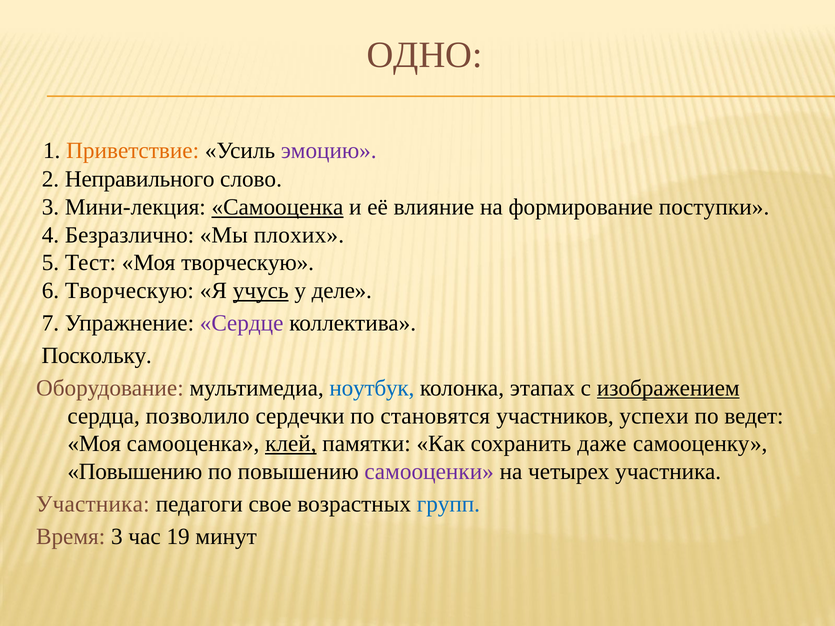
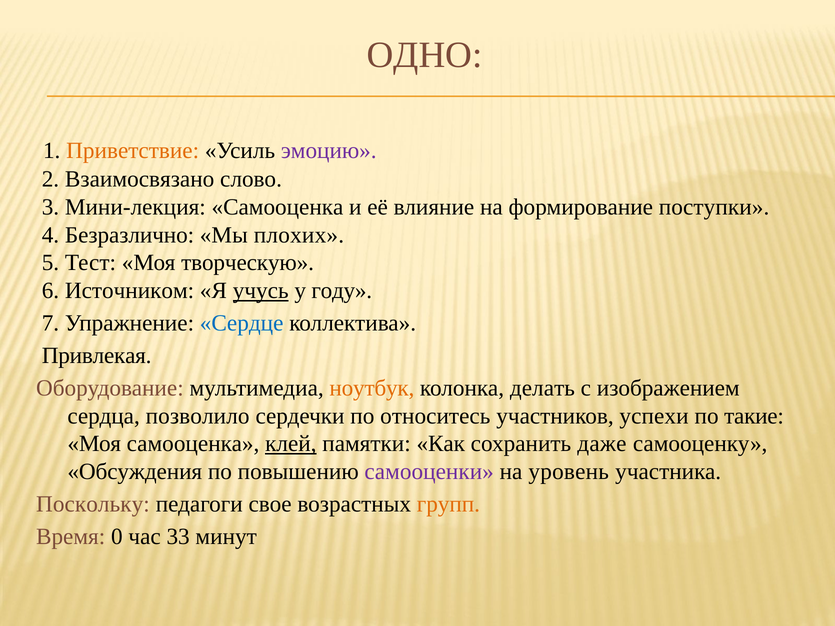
Неправильного: Неправильного -> Взаимосвязано (140, 179)
Самооценка underline: present -> none (277, 207)
6 Творческую: Творческую -> Источником (130, 291)
деле: деле -> году (342, 291)
Сердце colour: purple -> blue (242, 323)
Поскольку: Поскольку -> Привлекая (97, 356)
ноутбук colour: blue -> orange (372, 388)
этапах: этапах -> делать (542, 388)
изображением underline: present -> none (668, 388)
становятся: становятся -> относитесь (435, 416)
ведет: ведет -> такие (754, 416)
Повышению: Повышению -> Обсуждения (135, 472)
четырех: четырех -> уровень (569, 472)
Участника: Участника -> Поскольку (93, 504)
групп colour: blue -> orange (448, 504)
Время 3: 3 -> 0 (117, 537)
19: 19 -> 33 (178, 537)
